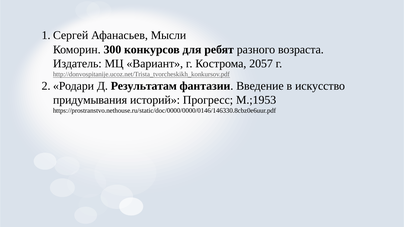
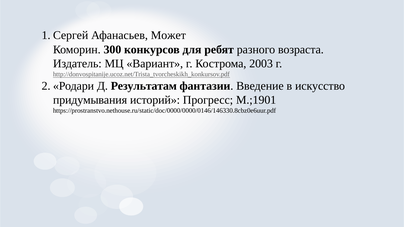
Мысли: Мысли -> Может (168, 35)
2057: 2057 -> 2003 (261, 64)
М.;1953: М.;1953 -> М.;1901 (256, 100)
